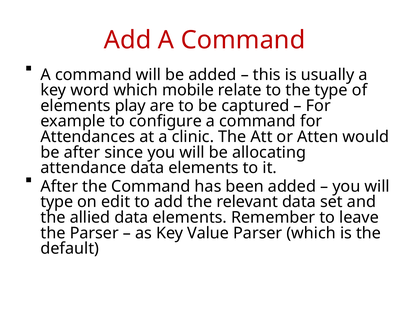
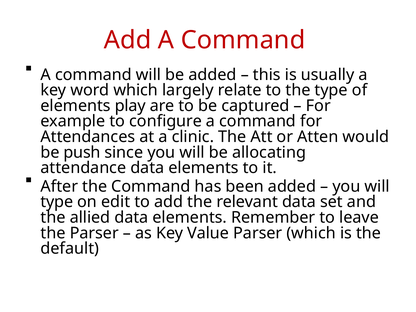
mobile: mobile -> largely (188, 90)
be after: after -> push (82, 152)
